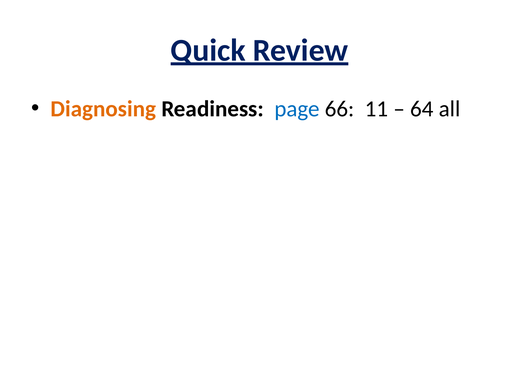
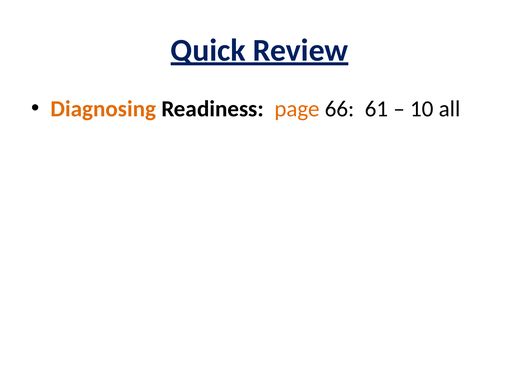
page colour: blue -> orange (297, 109)
11: 11 -> 61 (377, 109)
64: 64 -> 10 (422, 109)
